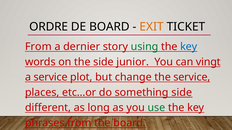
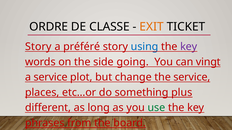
DE BOARD: BOARD -> CLASSE (109, 27)
From: From -> Story (38, 47)
dernier: dernier -> préféré (82, 47)
using colour: green -> blue (145, 47)
key colour: blue -> purple (189, 47)
junior: junior -> going (133, 62)
something side: side -> plus (182, 93)
